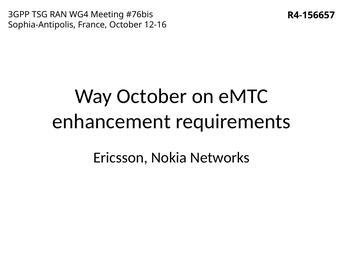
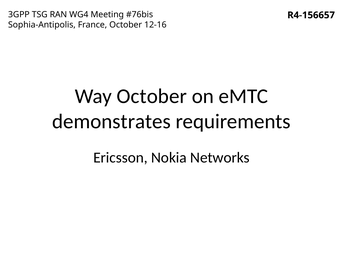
enhancement: enhancement -> demonstrates (111, 122)
